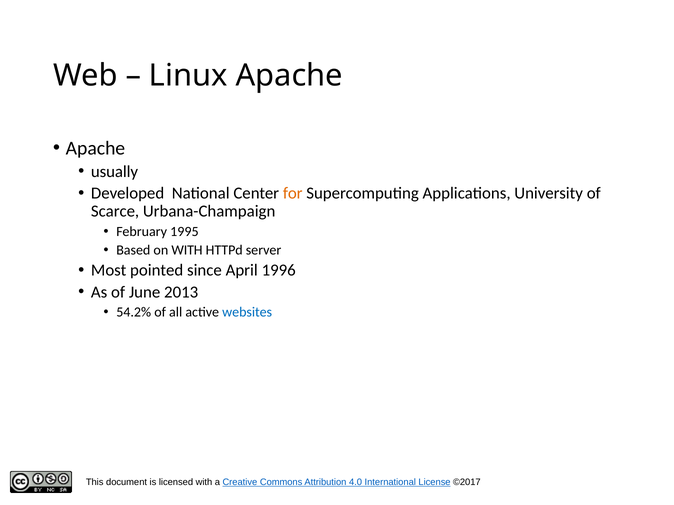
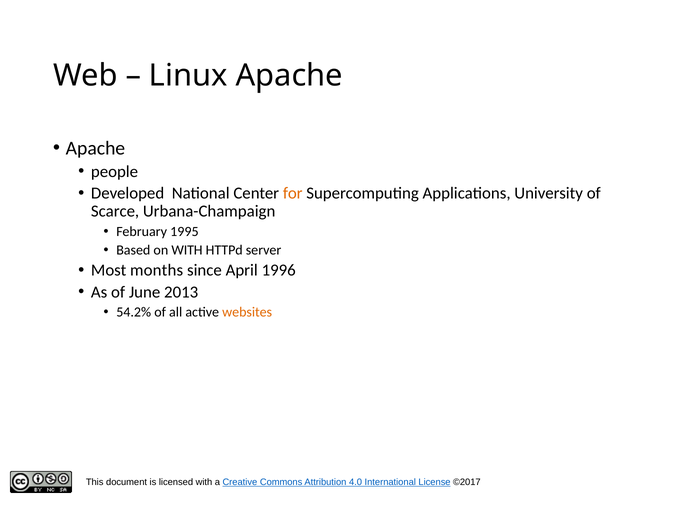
usually: usually -> people (115, 172)
pointed: pointed -> months (157, 271)
websites colour: blue -> orange (247, 313)
